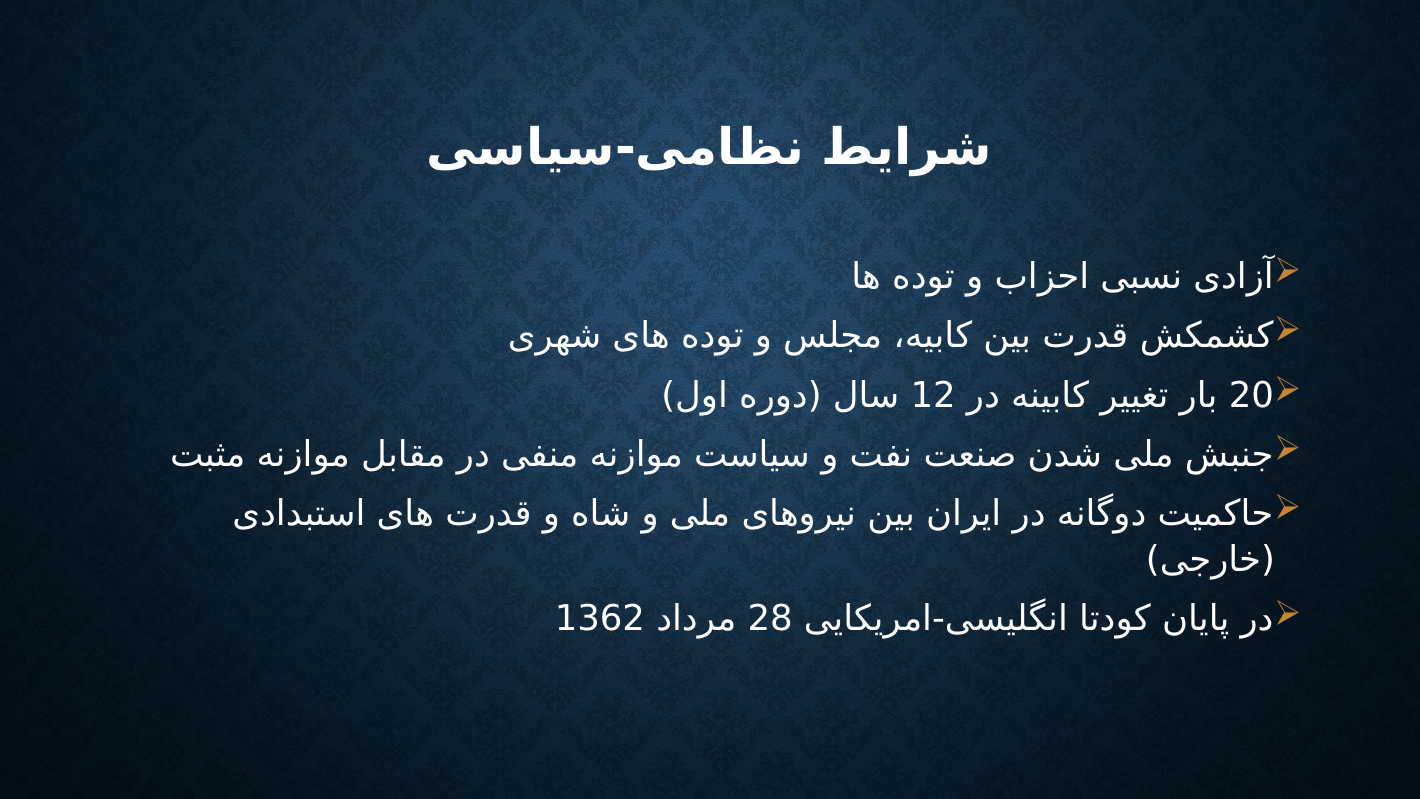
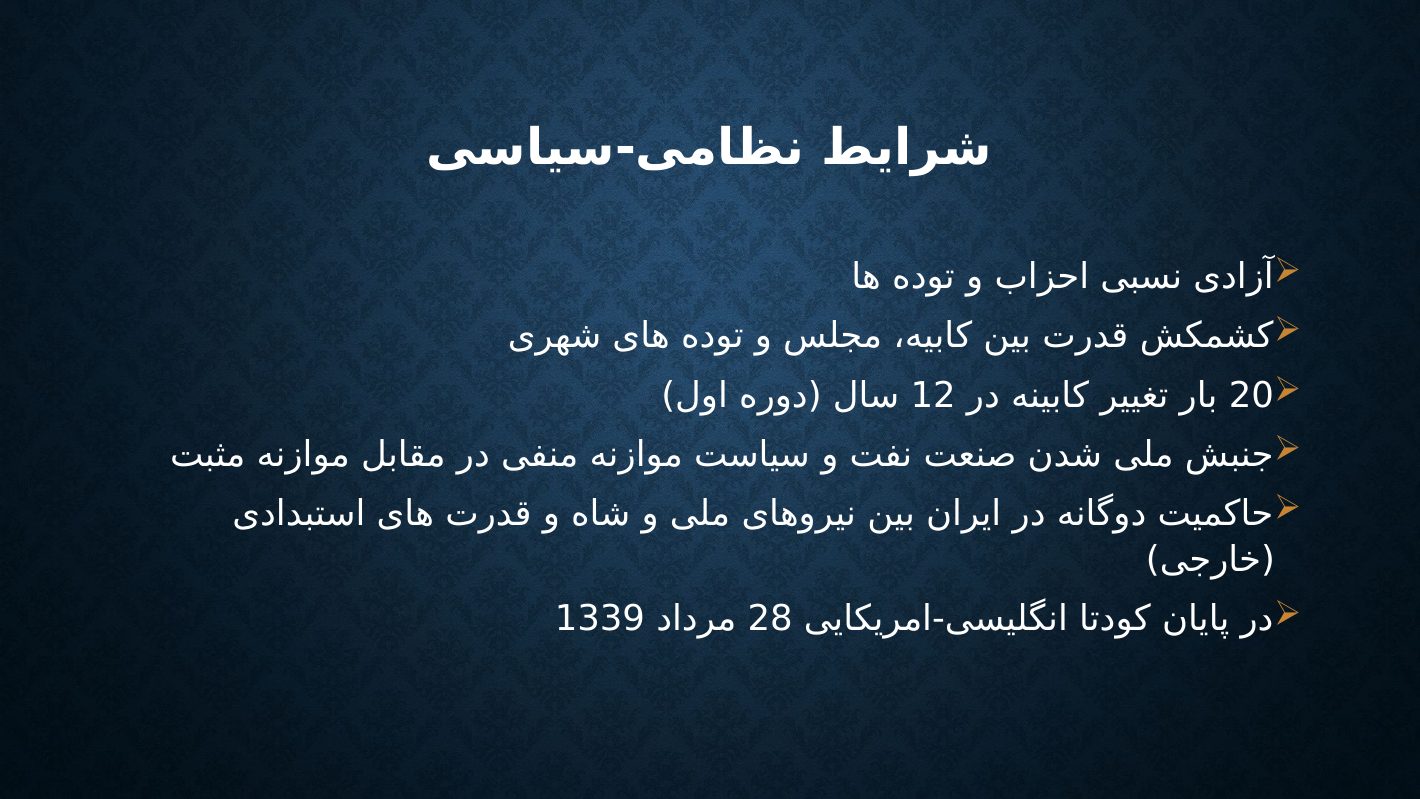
1362: 1362 -> 1339 (600, 619)
